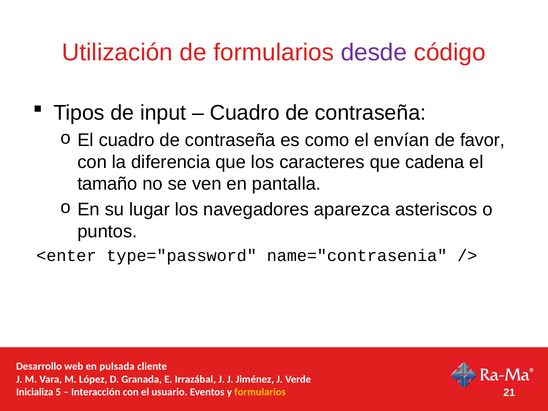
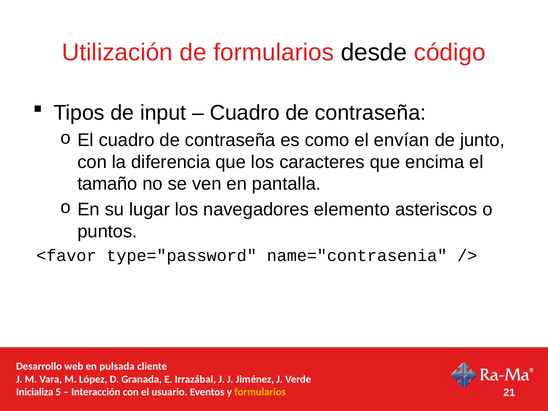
desde colour: purple -> black (374, 52)
favor: favor -> junto (482, 140)
cadena: cadena -> encima (435, 162)
aparezca: aparezca -> elemento (352, 210)
<enter: <enter -> <favor (66, 256)
